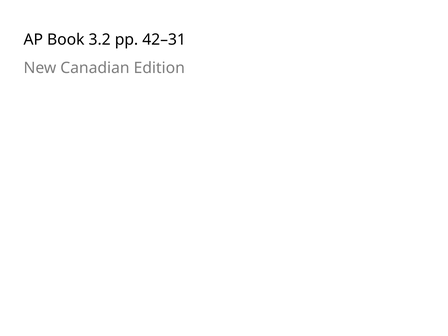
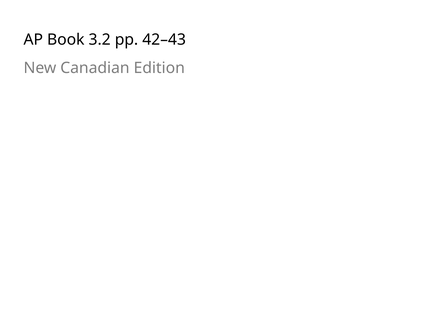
42–31: 42–31 -> 42–43 (164, 40)
